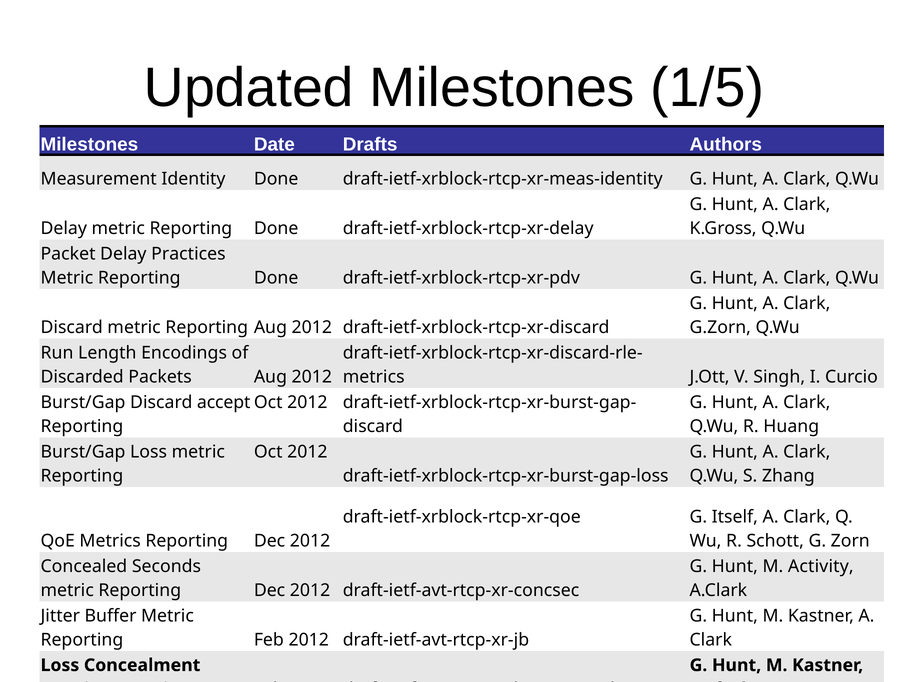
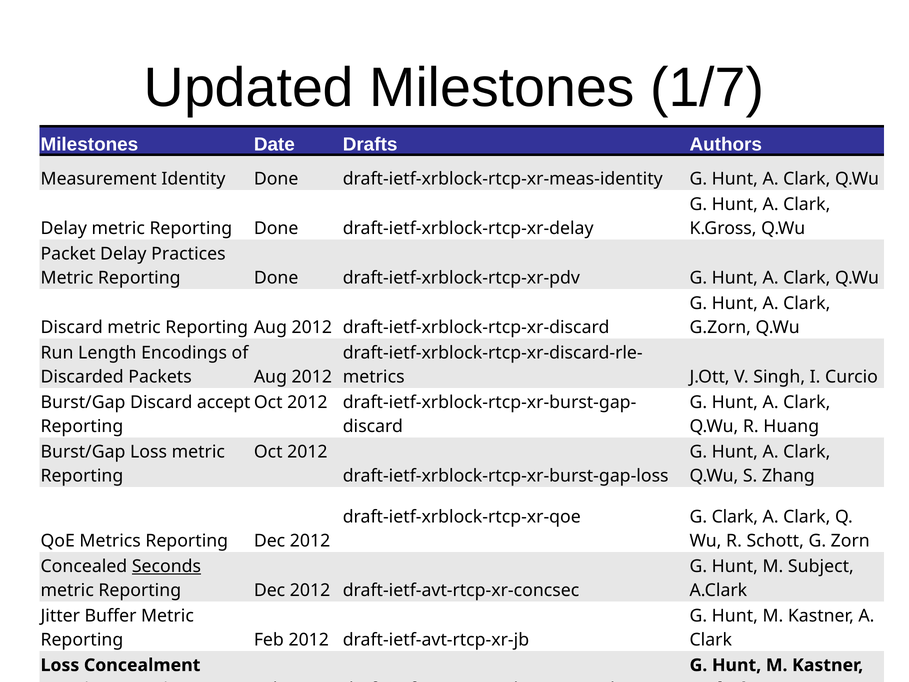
1/5: 1/5 -> 1/7 (707, 88)
G Itself: Itself -> Clark (735, 517)
Seconds underline: none -> present (166, 566)
Activity: Activity -> Subject (821, 566)
